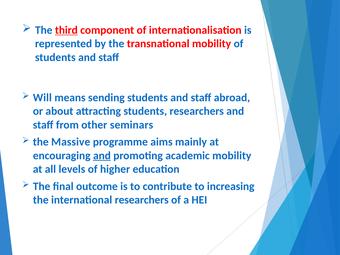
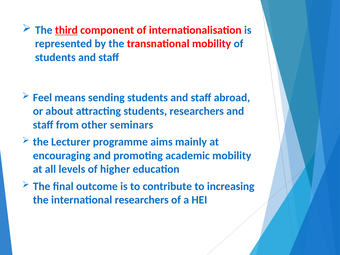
Will: Will -> Feel (42, 98)
Massive: Massive -> Lecturer (71, 142)
and underline: present -> none (102, 156)
